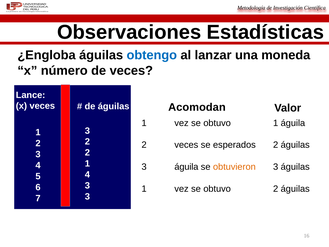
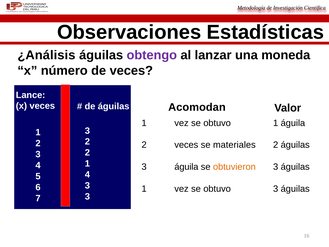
¿Engloba: ¿Engloba -> ¿Análisis (46, 55)
obtengo colour: blue -> purple (152, 55)
esperados: esperados -> materiales (234, 145)
obtuvo 2: 2 -> 3 (276, 189)
